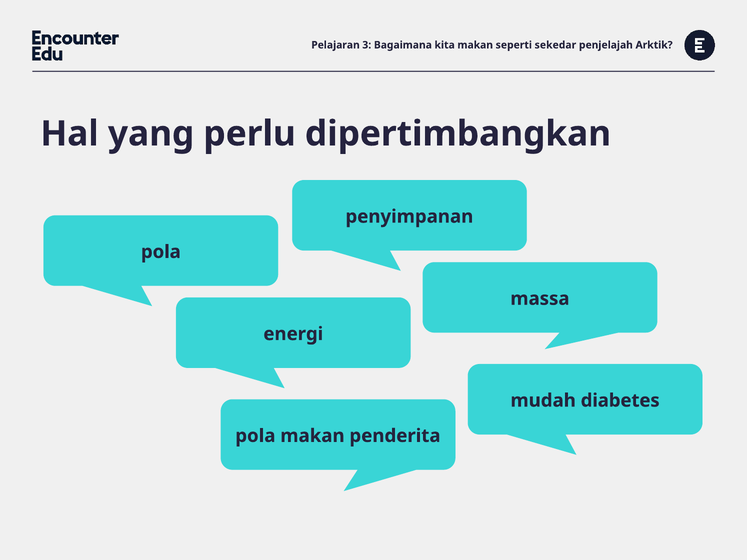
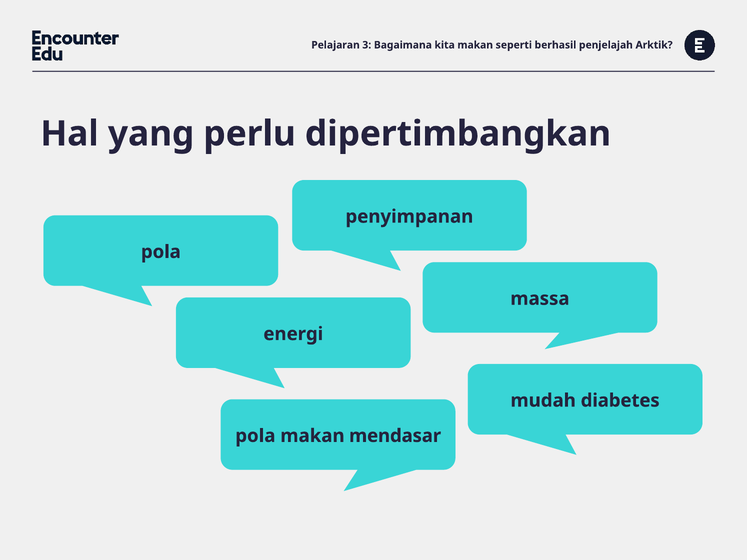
sekedar: sekedar -> berhasil (555, 45)
penderita: penderita -> mendasar (395, 436)
